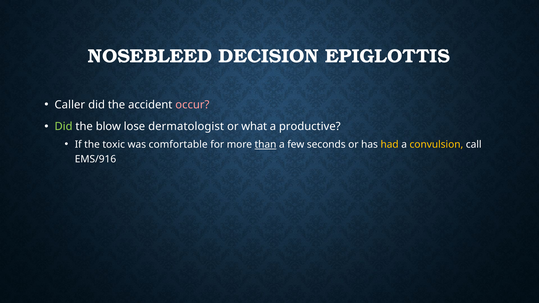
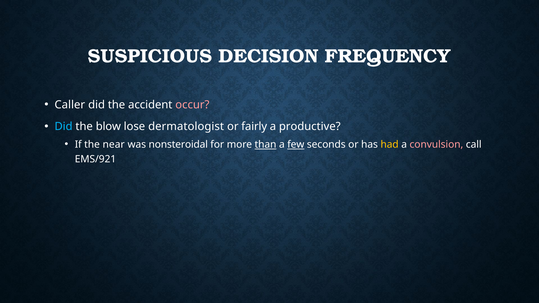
NOSEBLEED: NOSEBLEED -> SUSPICIOUS (150, 56)
EPIGLOTTIS: EPIGLOTTIS -> FREQUENCY (388, 56)
Did colour: light green -> light blue (64, 127)
what: what -> fairly (254, 127)
toxic: toxic -> near (114, 145)
comfortable: comfortable -> nonsteroidal (178, 145)
few underline: none -> present (296, 145)
convulsion colour: yellow -> pink (436, 145)
EMS/916: EMS/916 -> EMS/921 (95, 159)
